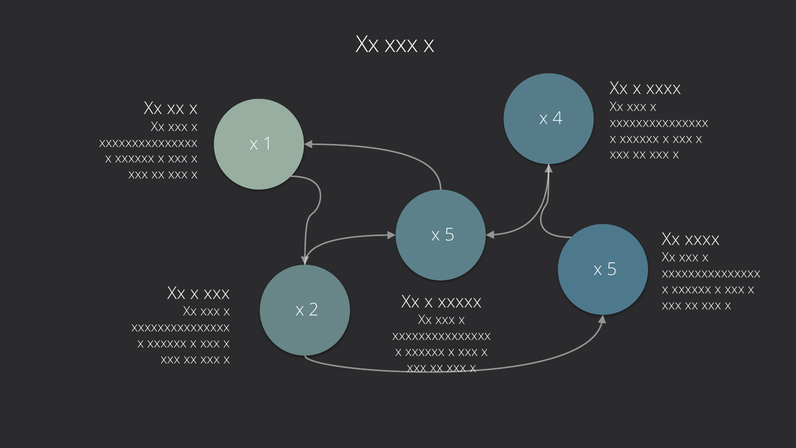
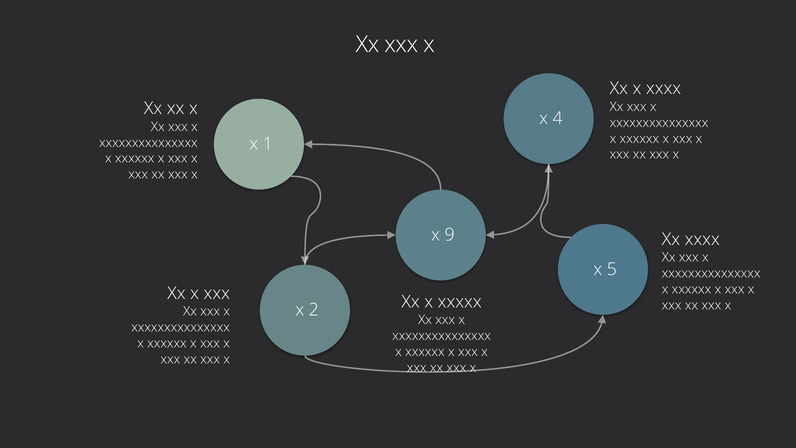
5: 5 -> 9 (450, 235)
